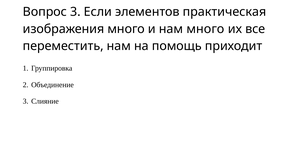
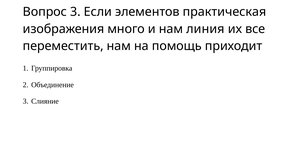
нам много: много -> линия (205, 29)
